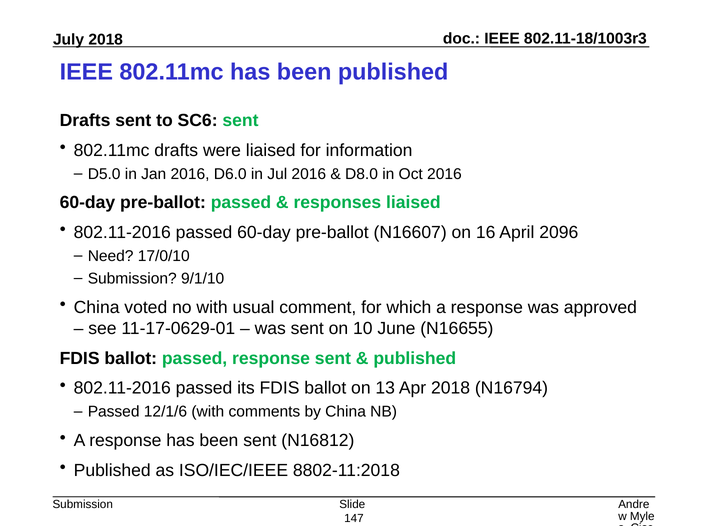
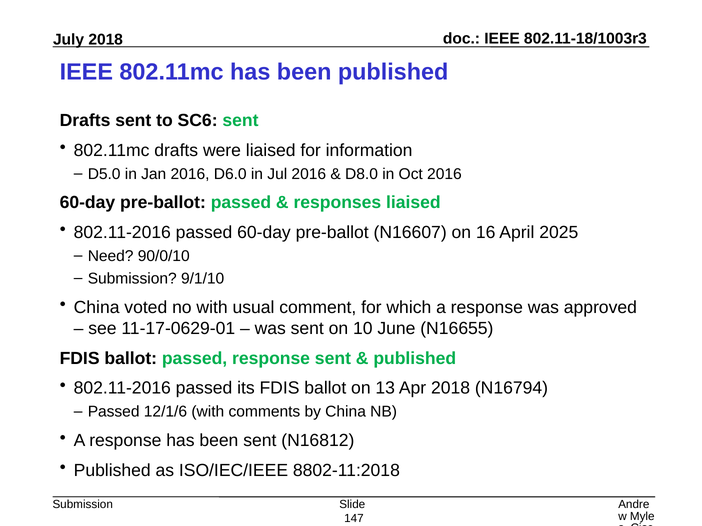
2096: 2096 -> 2025 (559, 233)
17/0/10: 17/0/10 -> 90/0/10 (164, 256)
